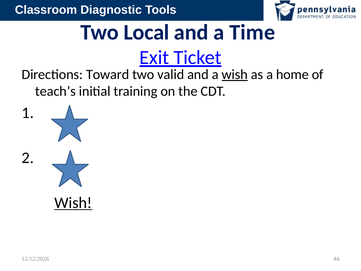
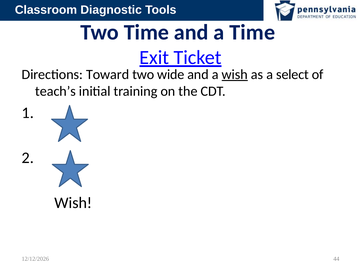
Two Local: Local -> Time (146, 32)
valid: valid -> wide (171, 74)
home: home -> select (292, 74)
Wish underline: present -> none (73, 203)
